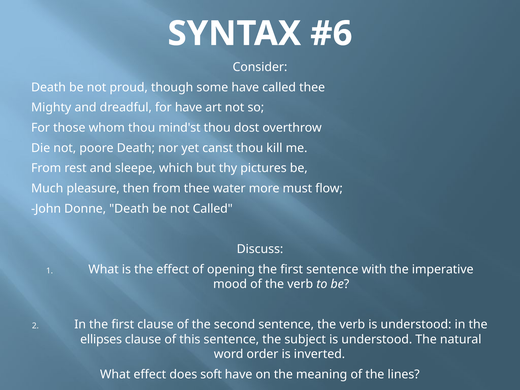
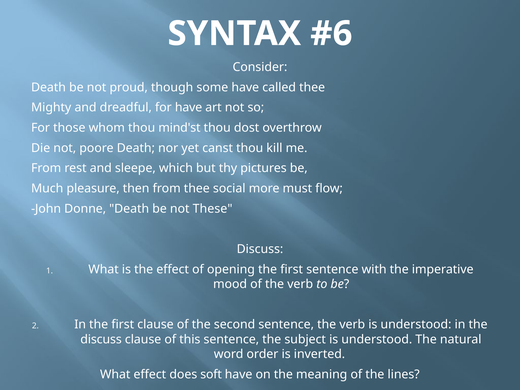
water: water -> social (229, 188)
not Called: Called -> These (213, 209)
ellipses: ellipses -> discuss (101, 339)
